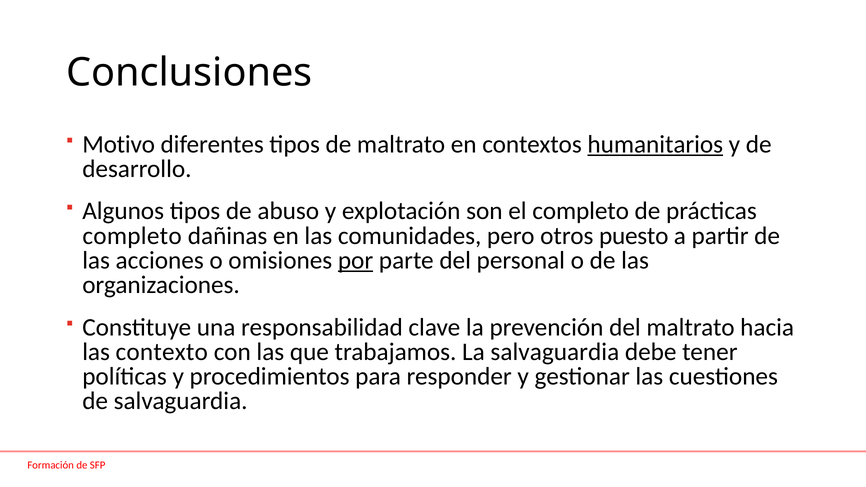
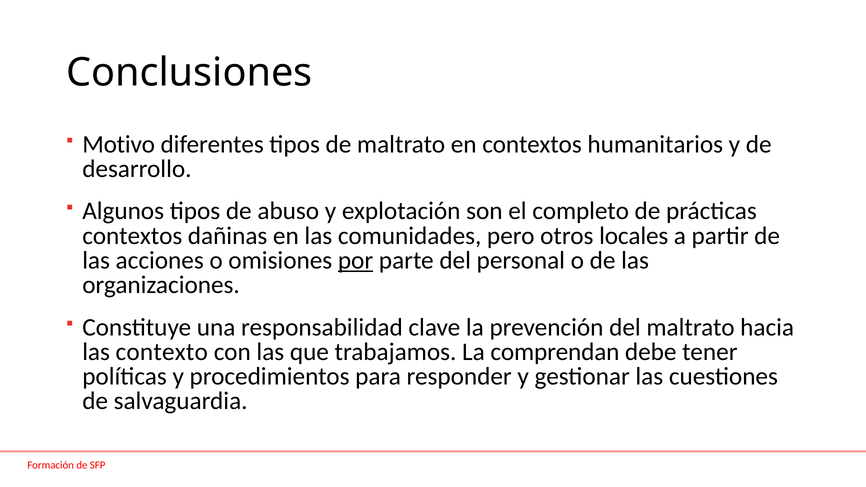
humanitarios underline: present -> none (655, 144)
completo: completo -> contextos (132, 236)
puesto: puesto -> locales (634, 236)
La salvaguardia: salvaguardia -> comprendan (555, 352)
